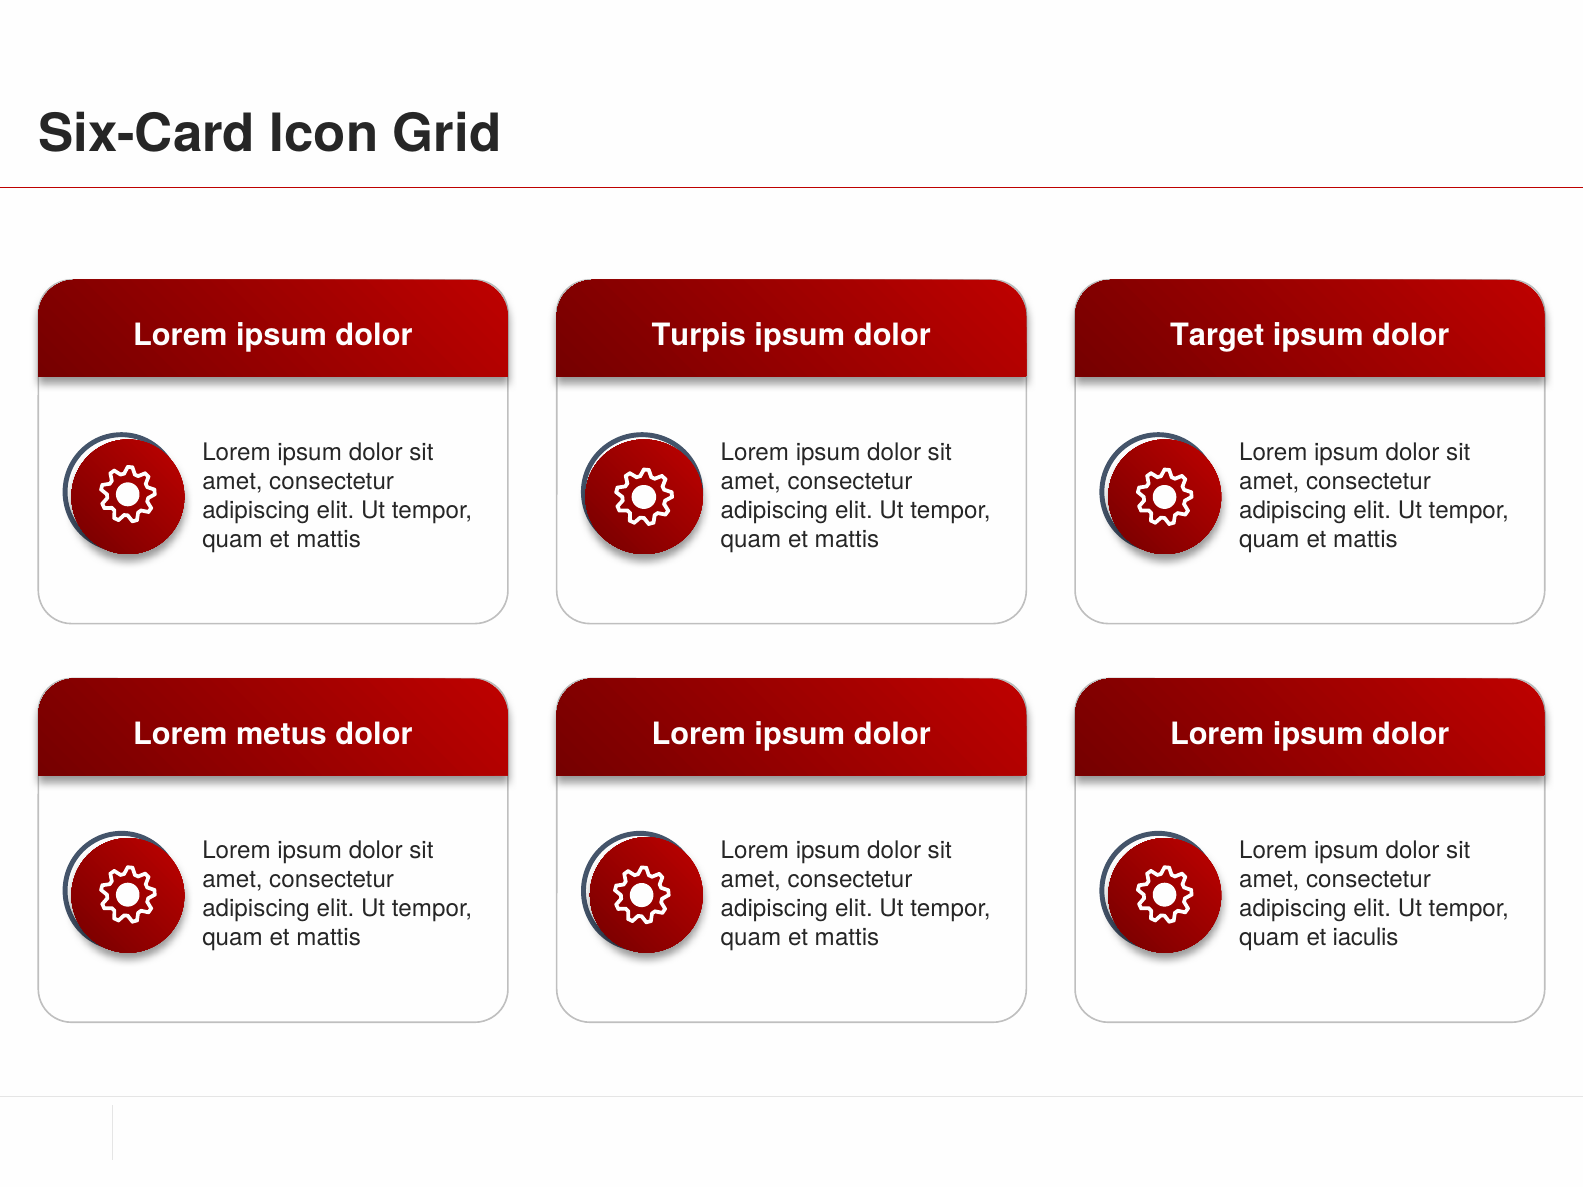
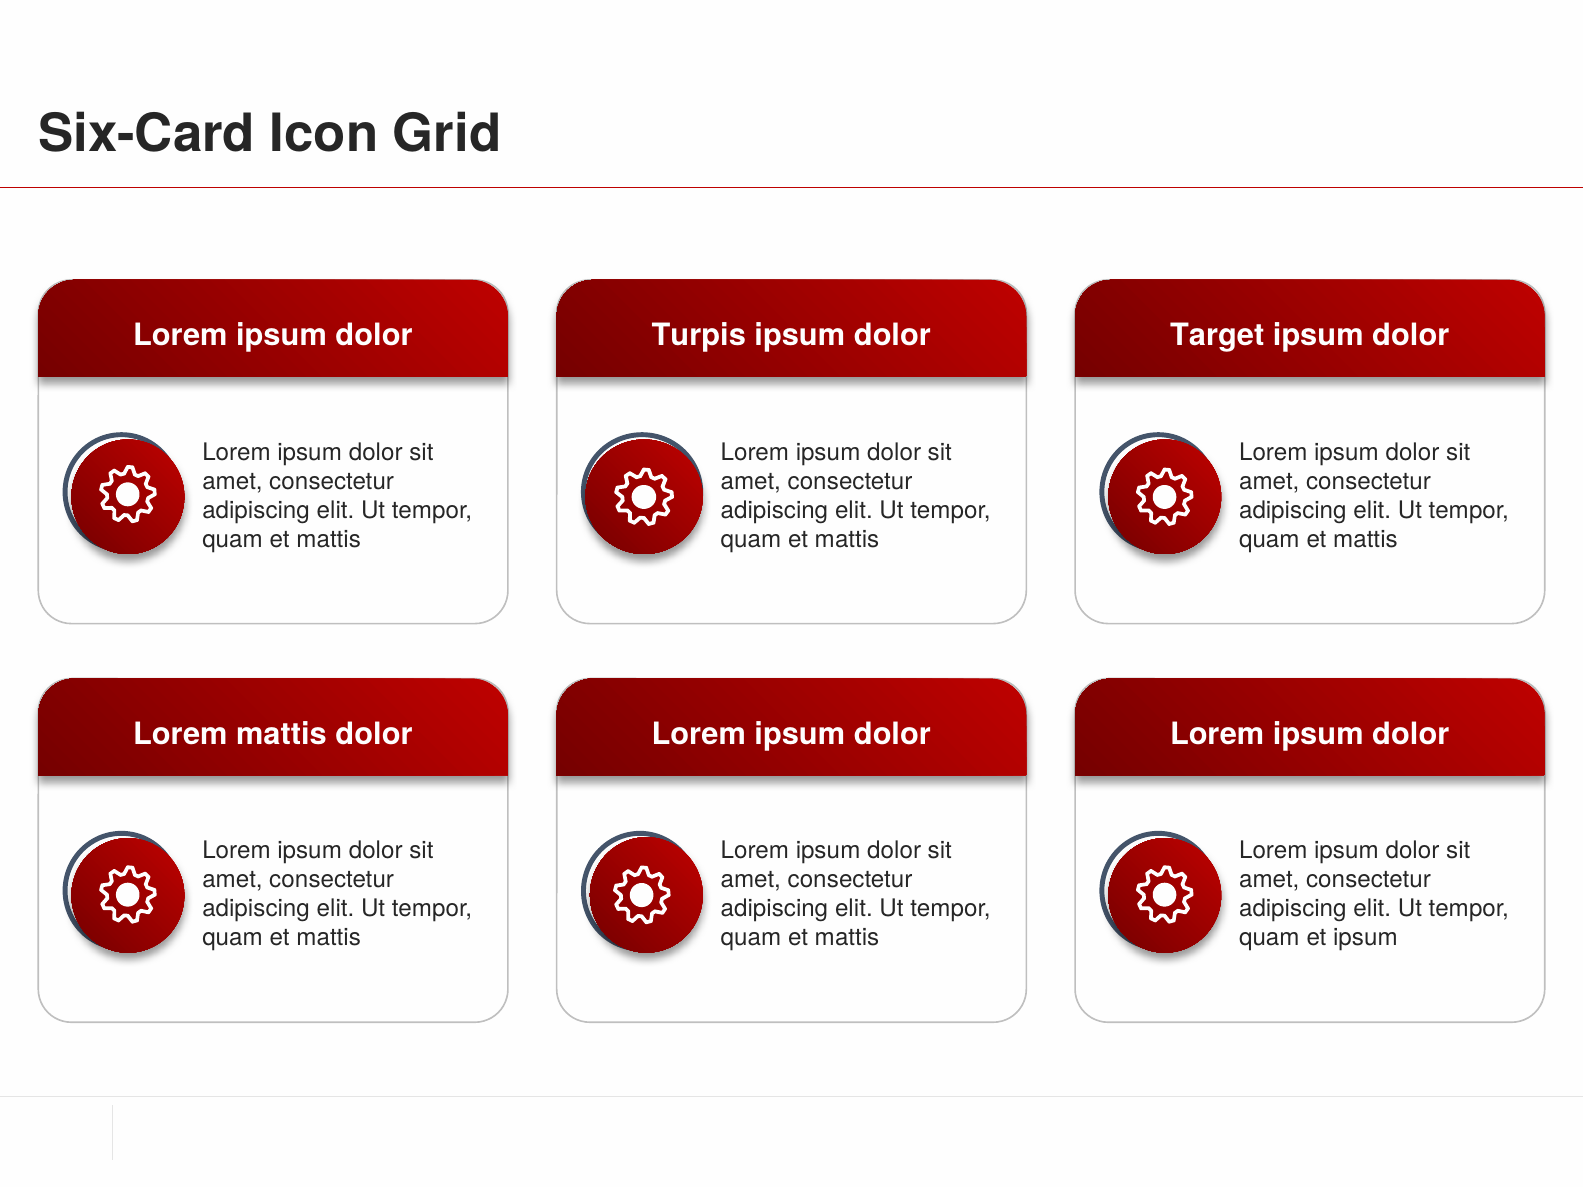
Lorem metus: metus -> mattis (281, 734)
et iaculis: iaculis -> ipsum (1365, 938)
